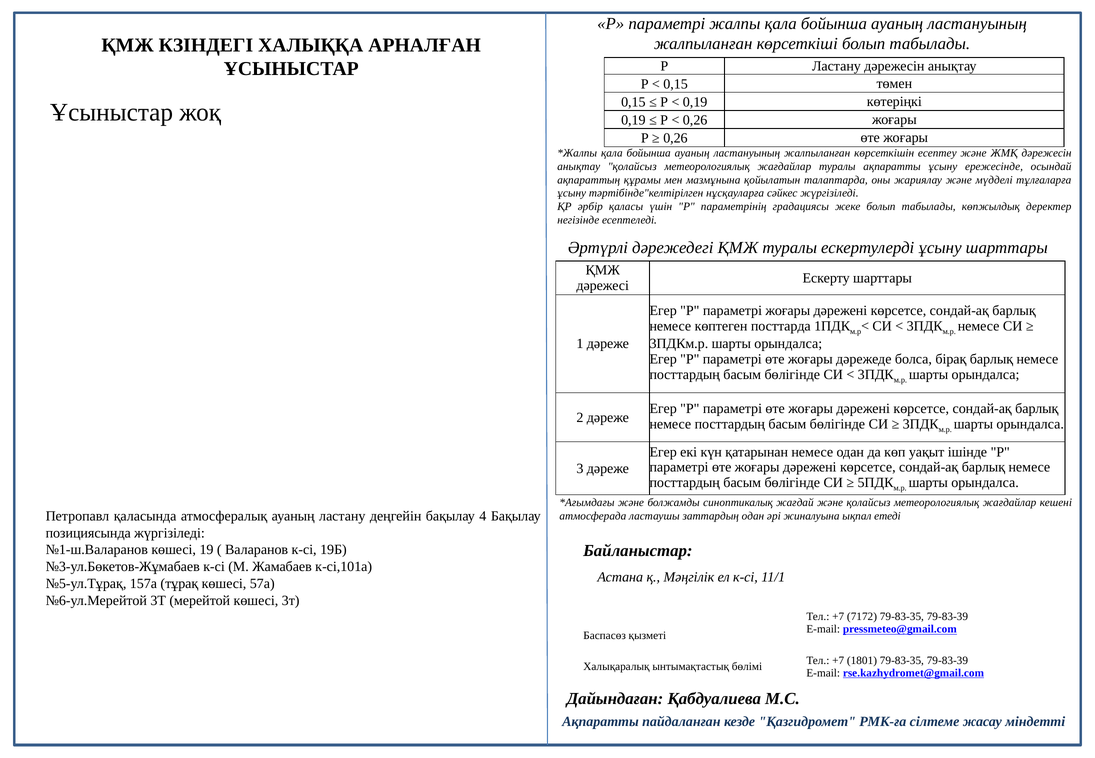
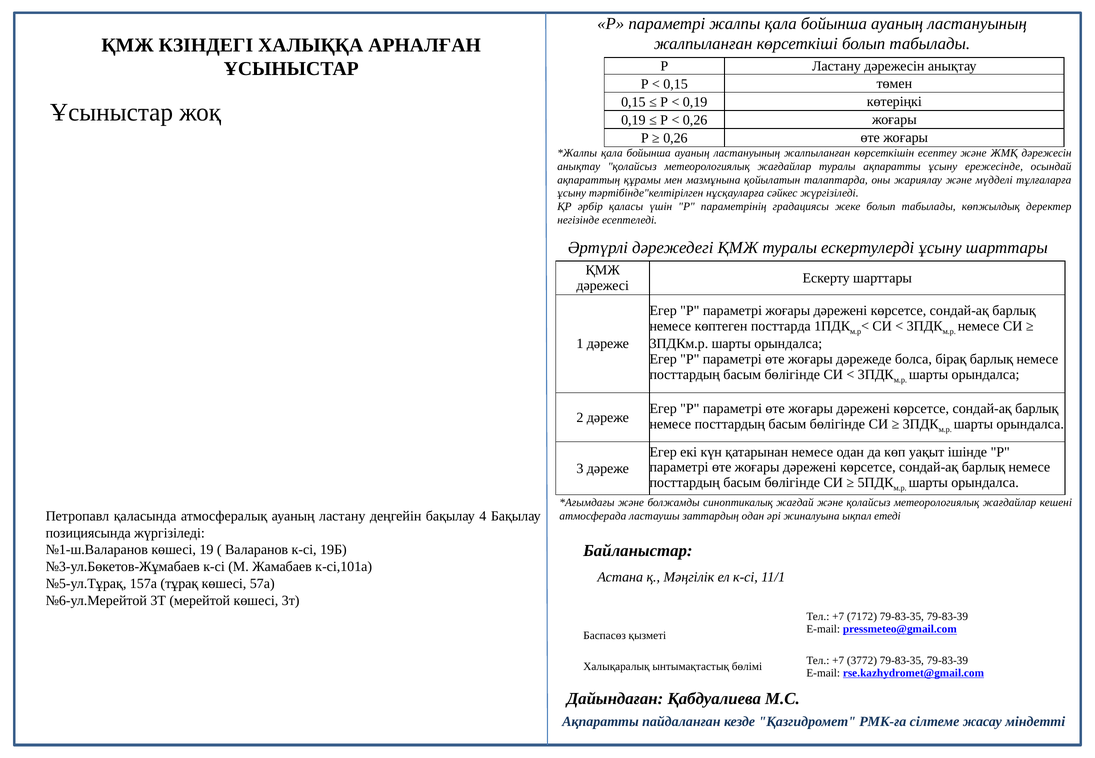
1801: 1801 -> 3772 (862, 661)
